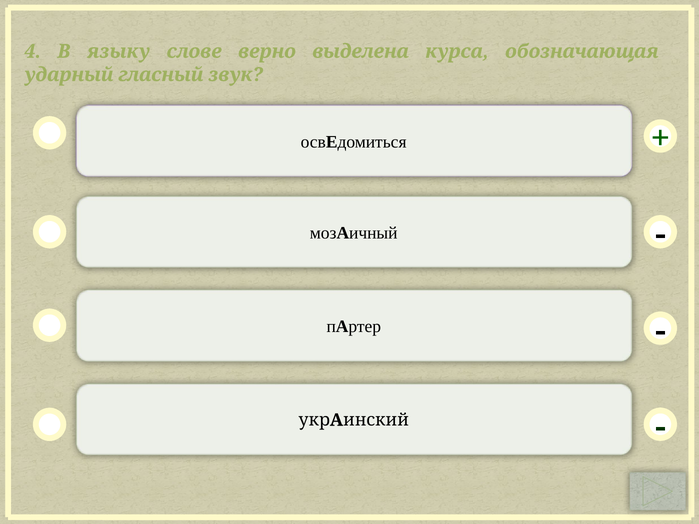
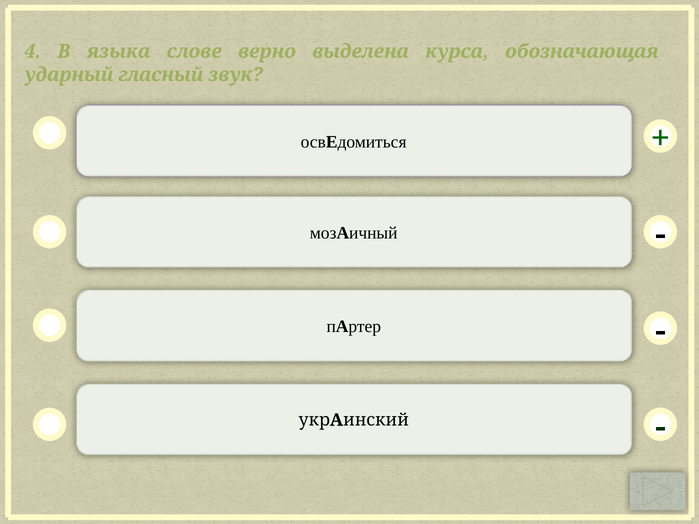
языку: языку -> языка (119, 51)
